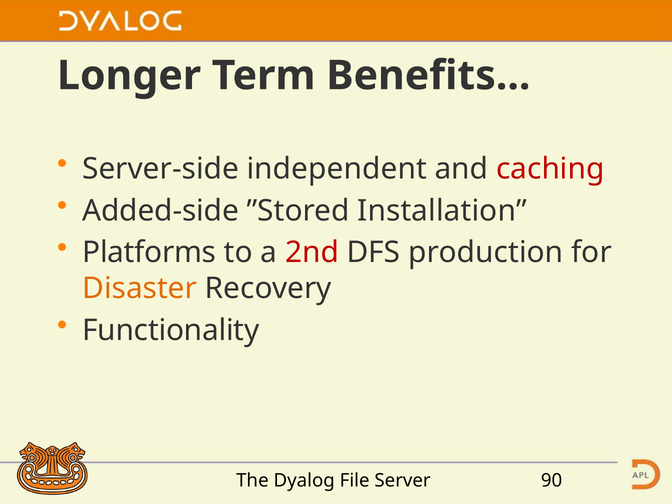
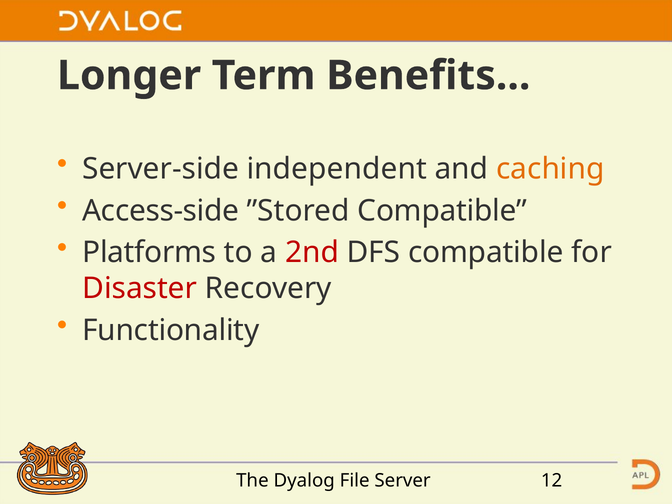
caching colour: red -> orange (550, 169)
Added-side: Added-side -> Access-side (161, 211)
”Stored Installation: Installation -> Compatible (442, 211)
DFS production: production -> compatible (486, 253)
Disaster colour: orange -> red (140, 288)
90: 90 -> 12 (552, 481)
